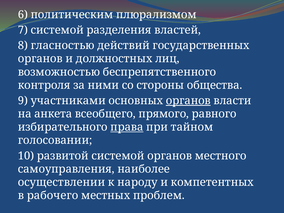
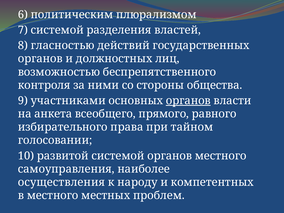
права underline: present -> none (127, 127)
осуществлении: осуществлении -> осуществления (61, 182)
в рабочего: рабочего -> местного (53, 195)
